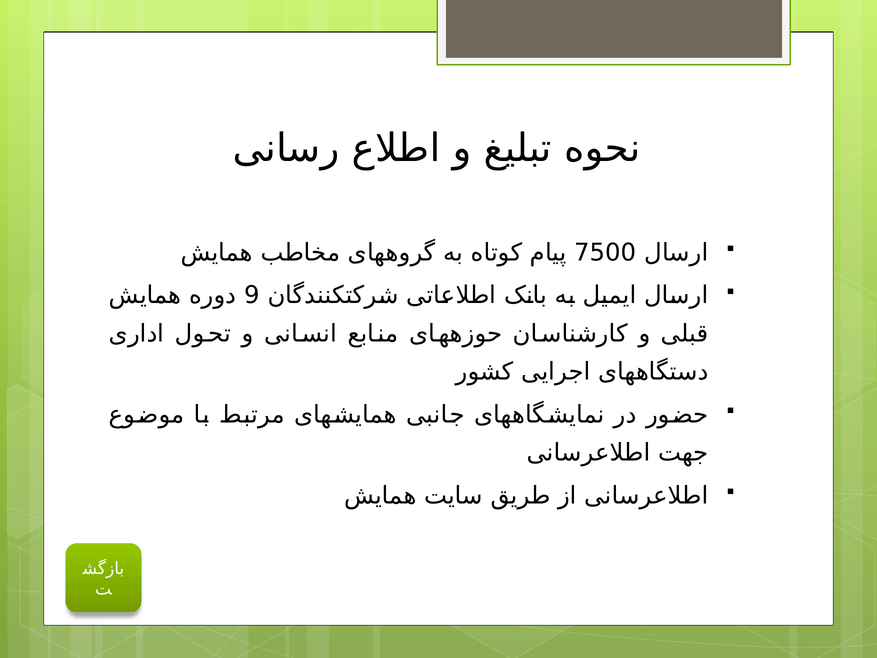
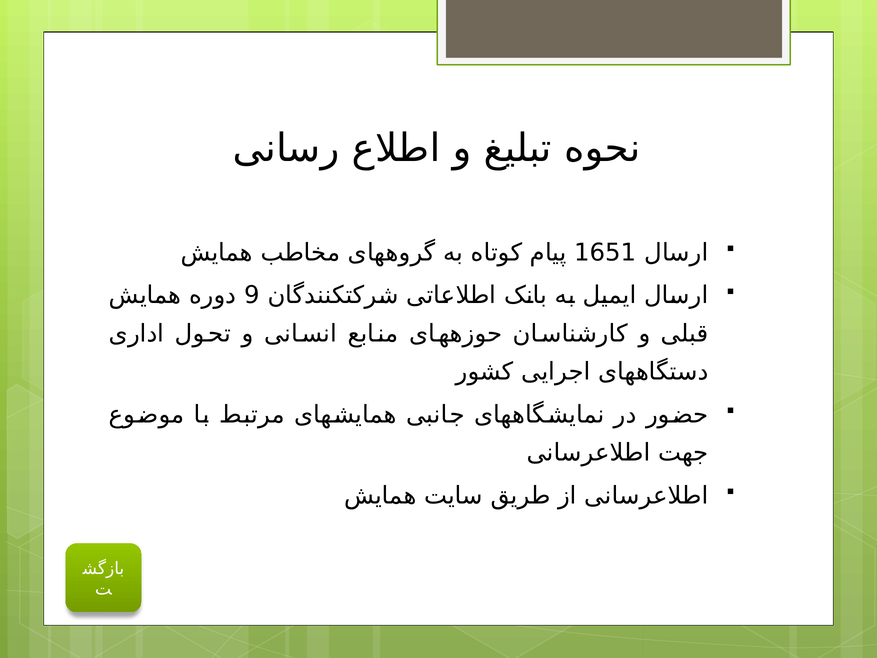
7500: 7500 -> 1651 (605, 252)
